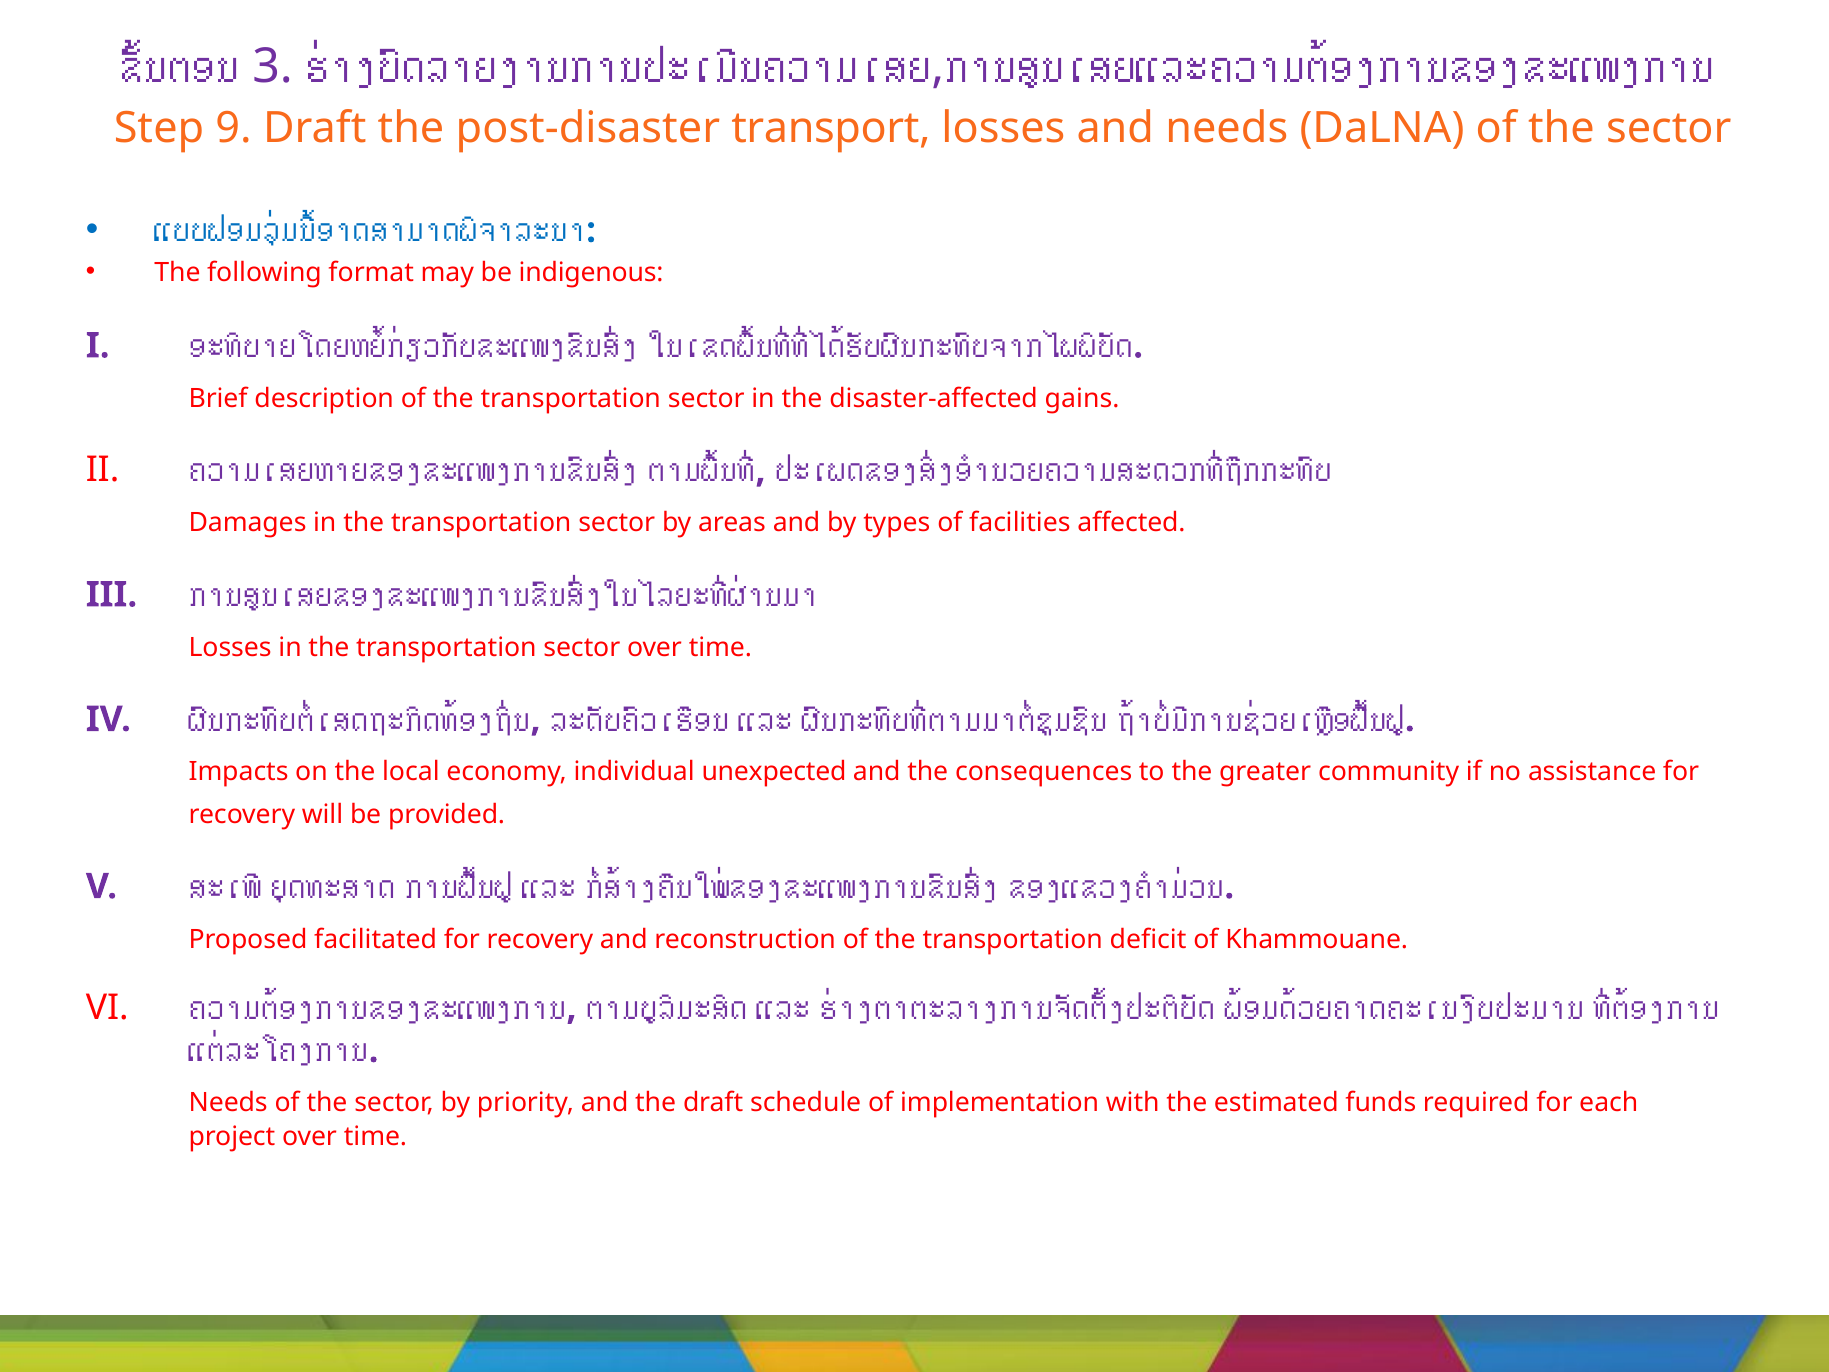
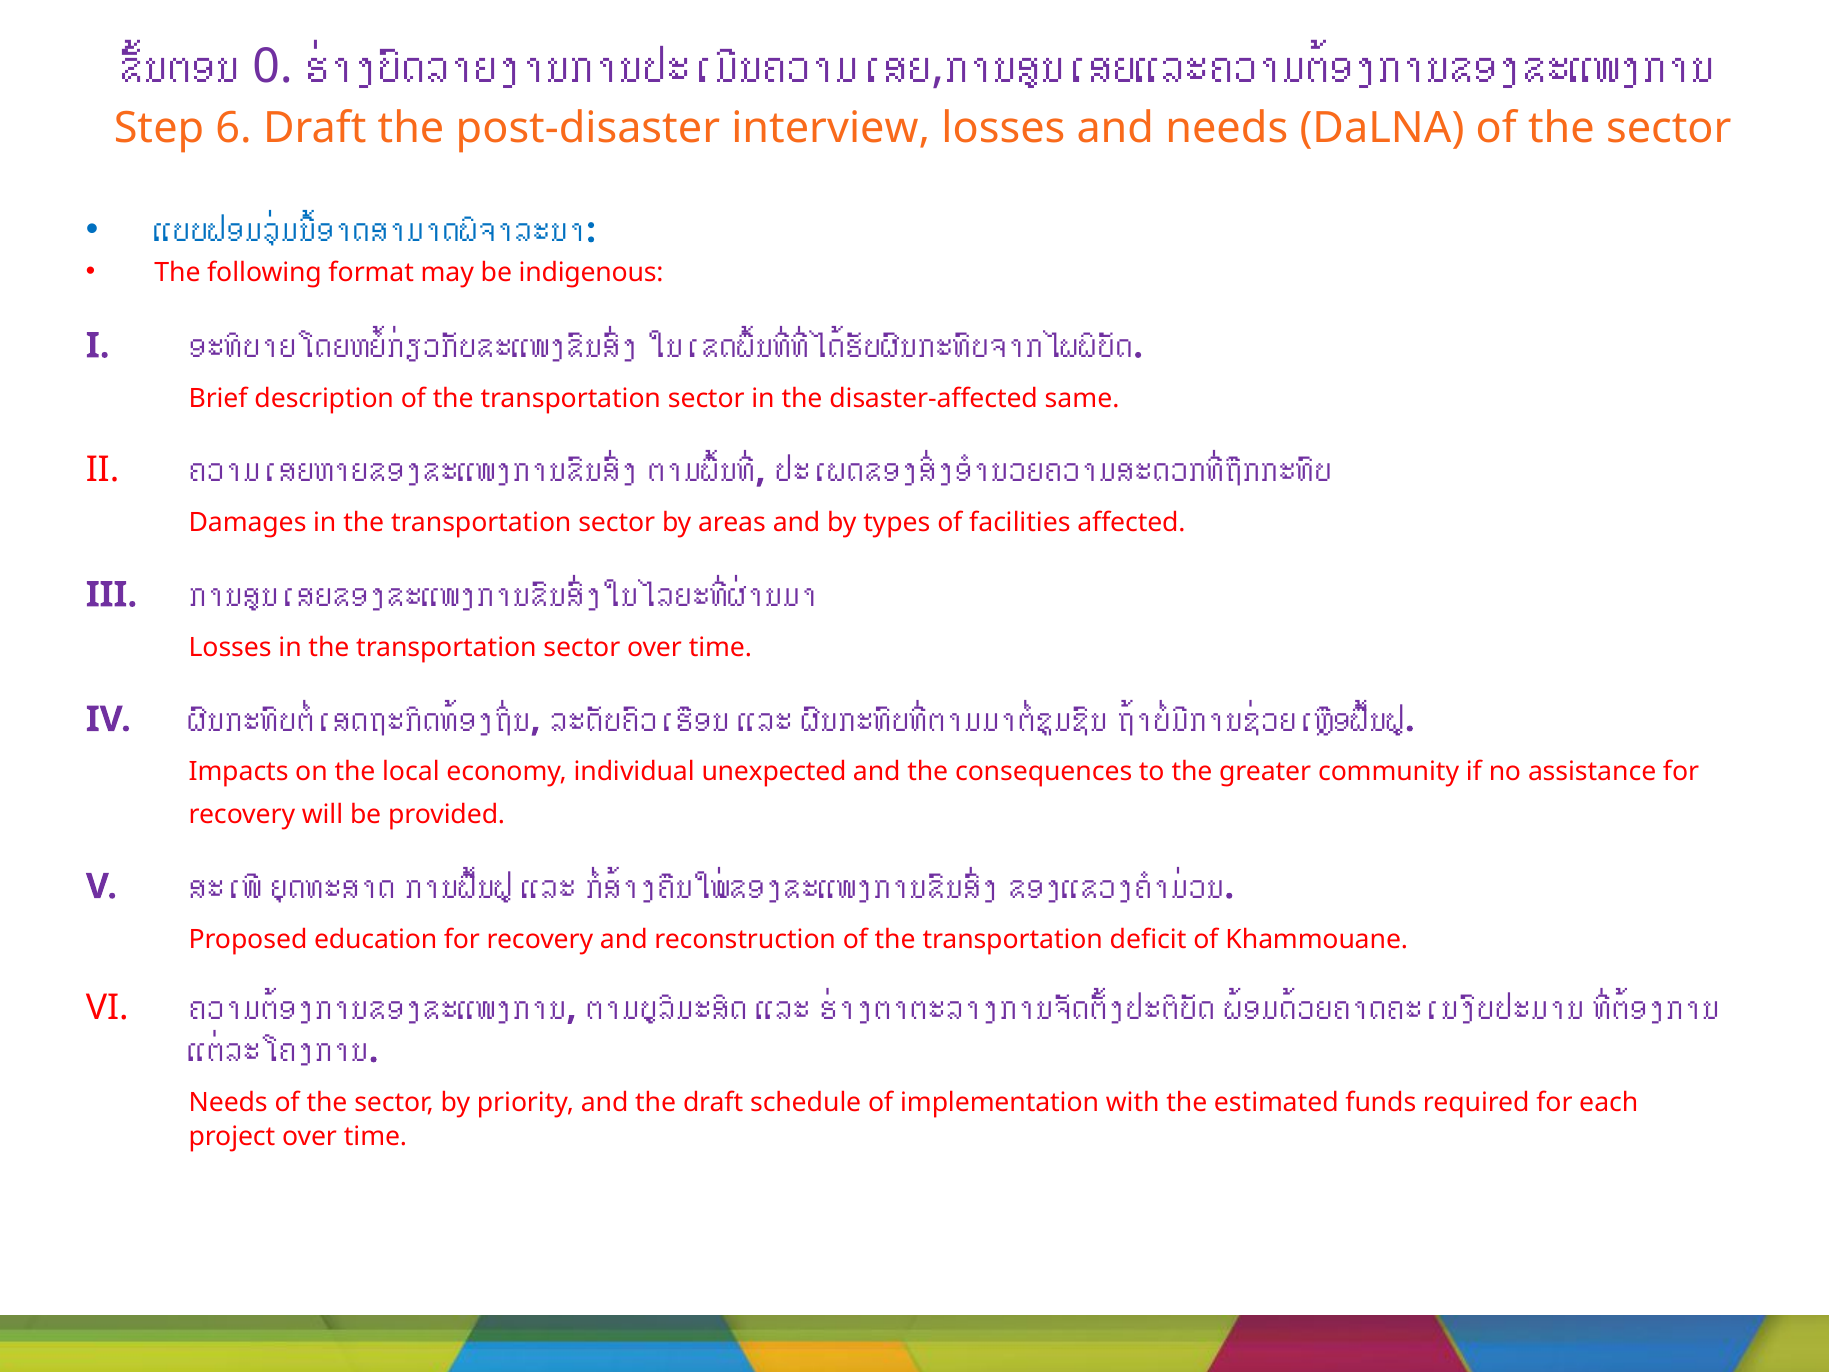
3: 3 -> 0 (273, 66)
9: 9 -> 6 (234, 128)
transport: transport -> interview (831, 128)
gains: gains -> same (1082, 398)
facilitated: facilitated -> education (376, 939)
